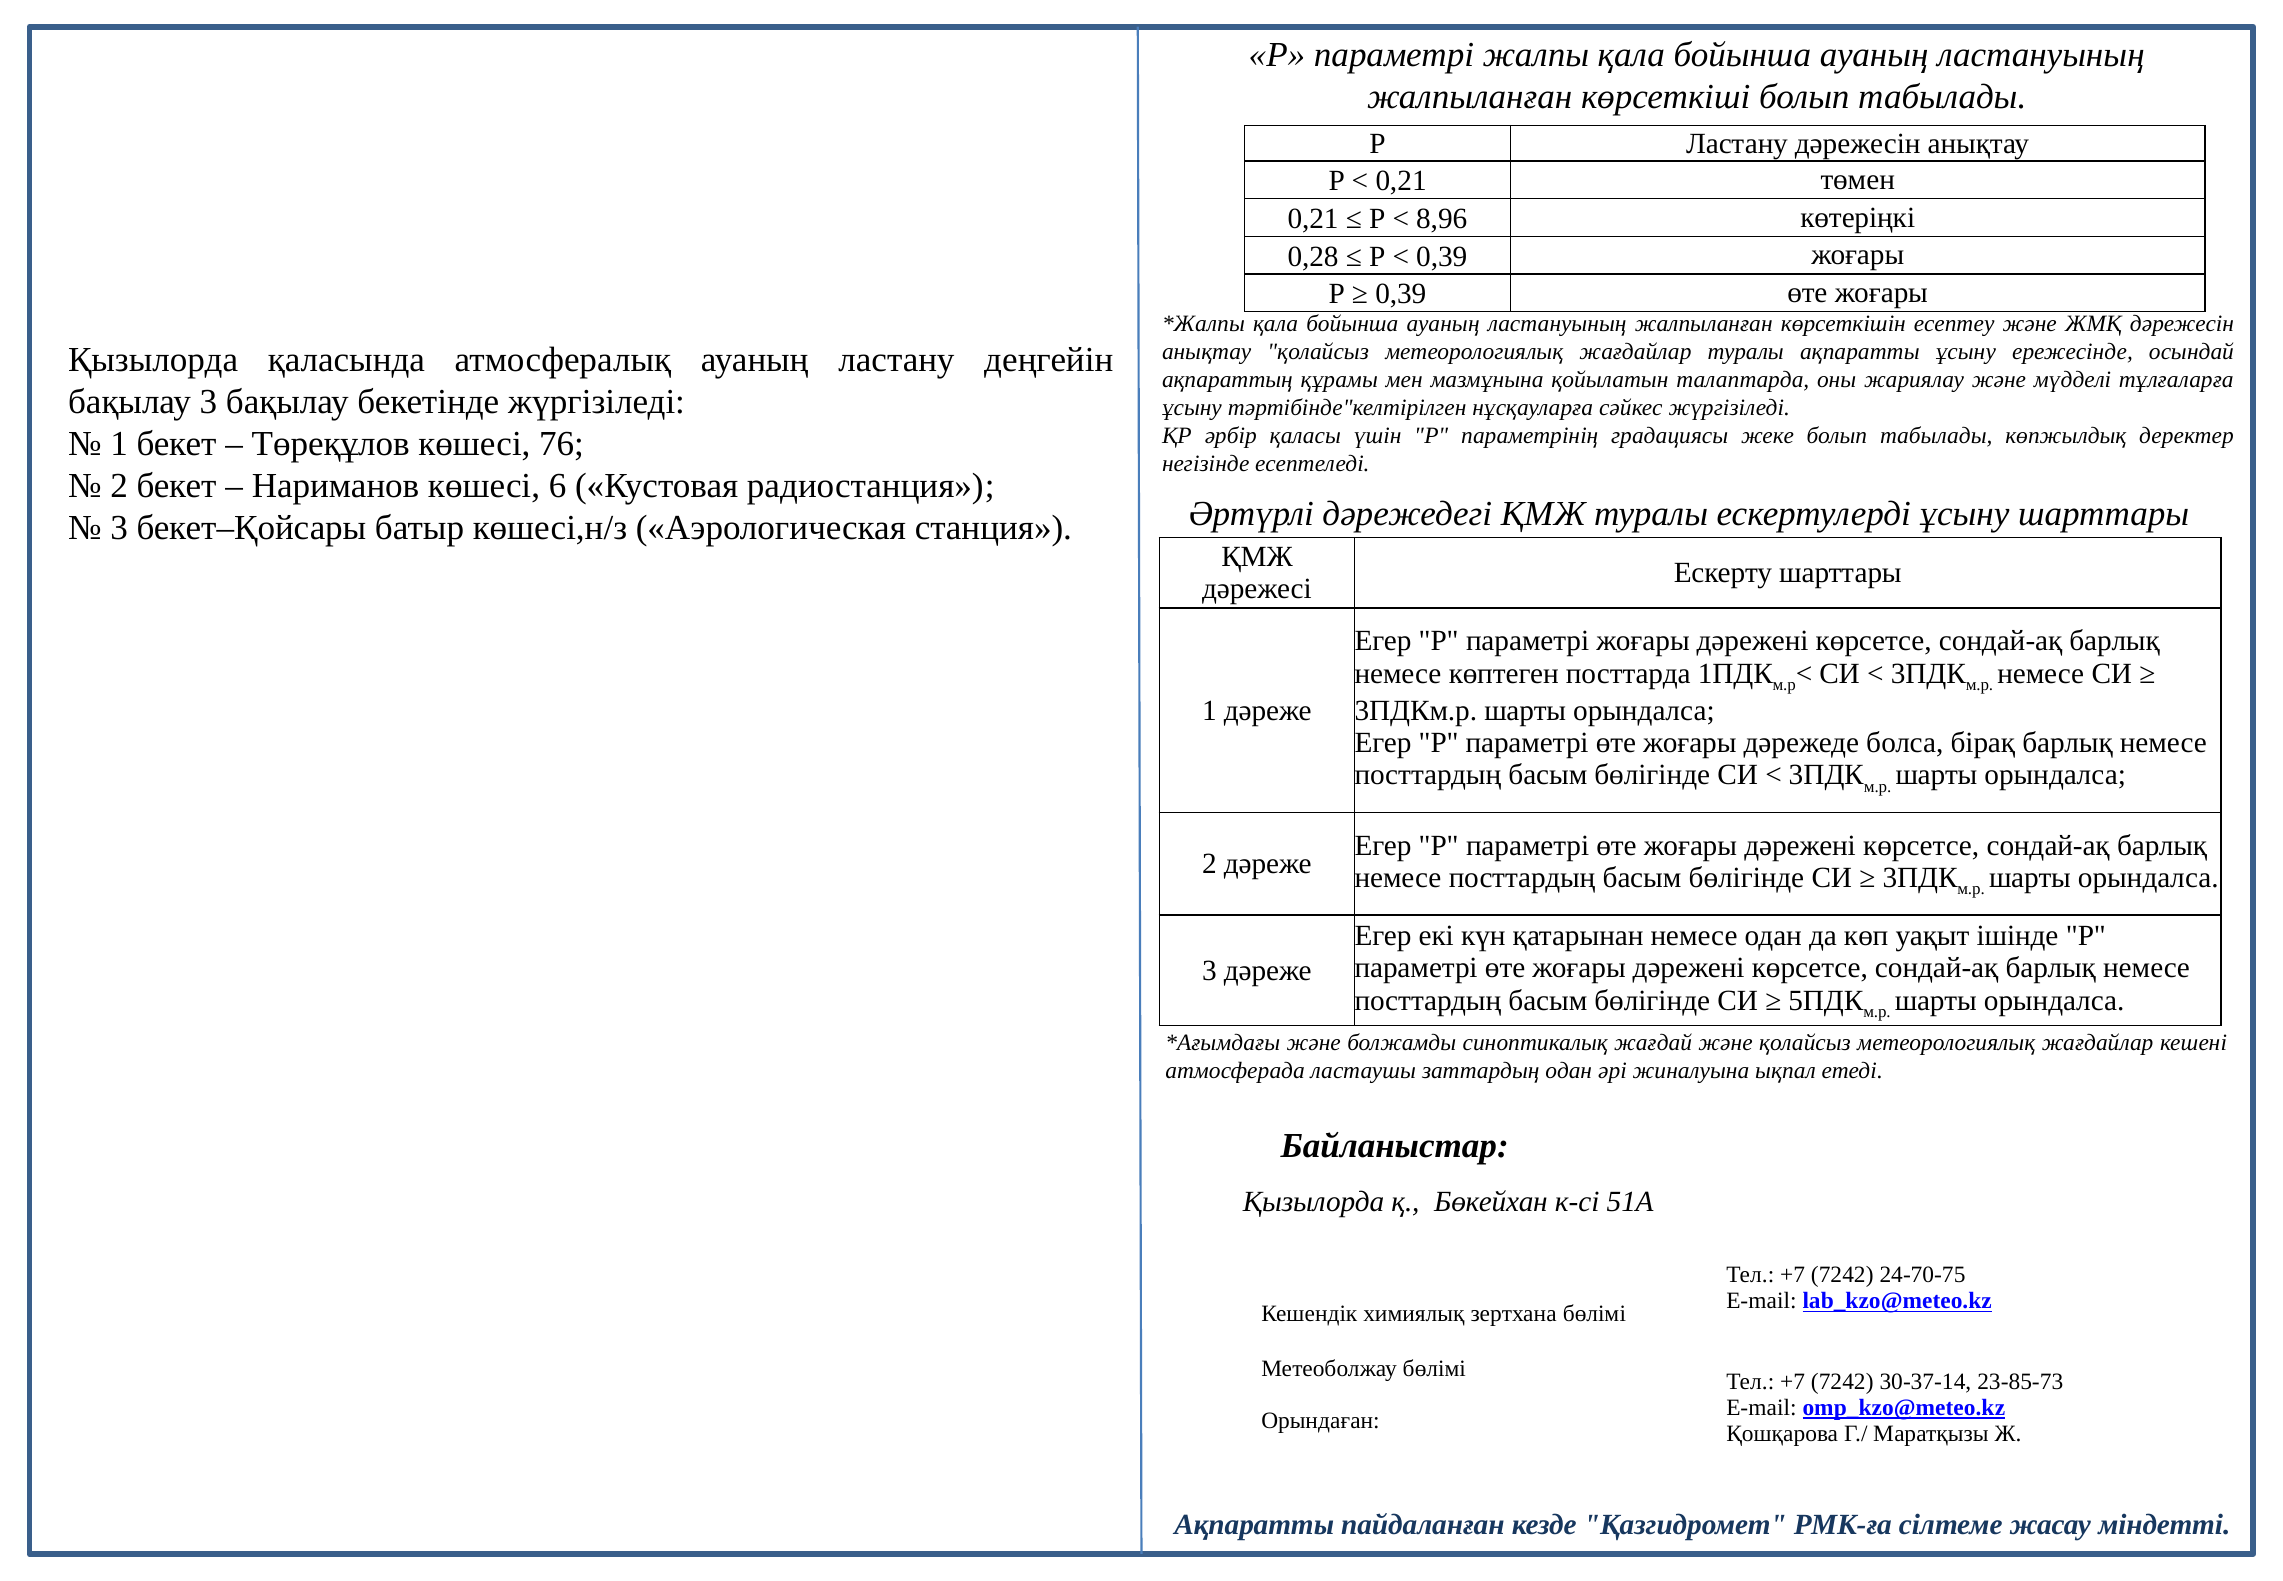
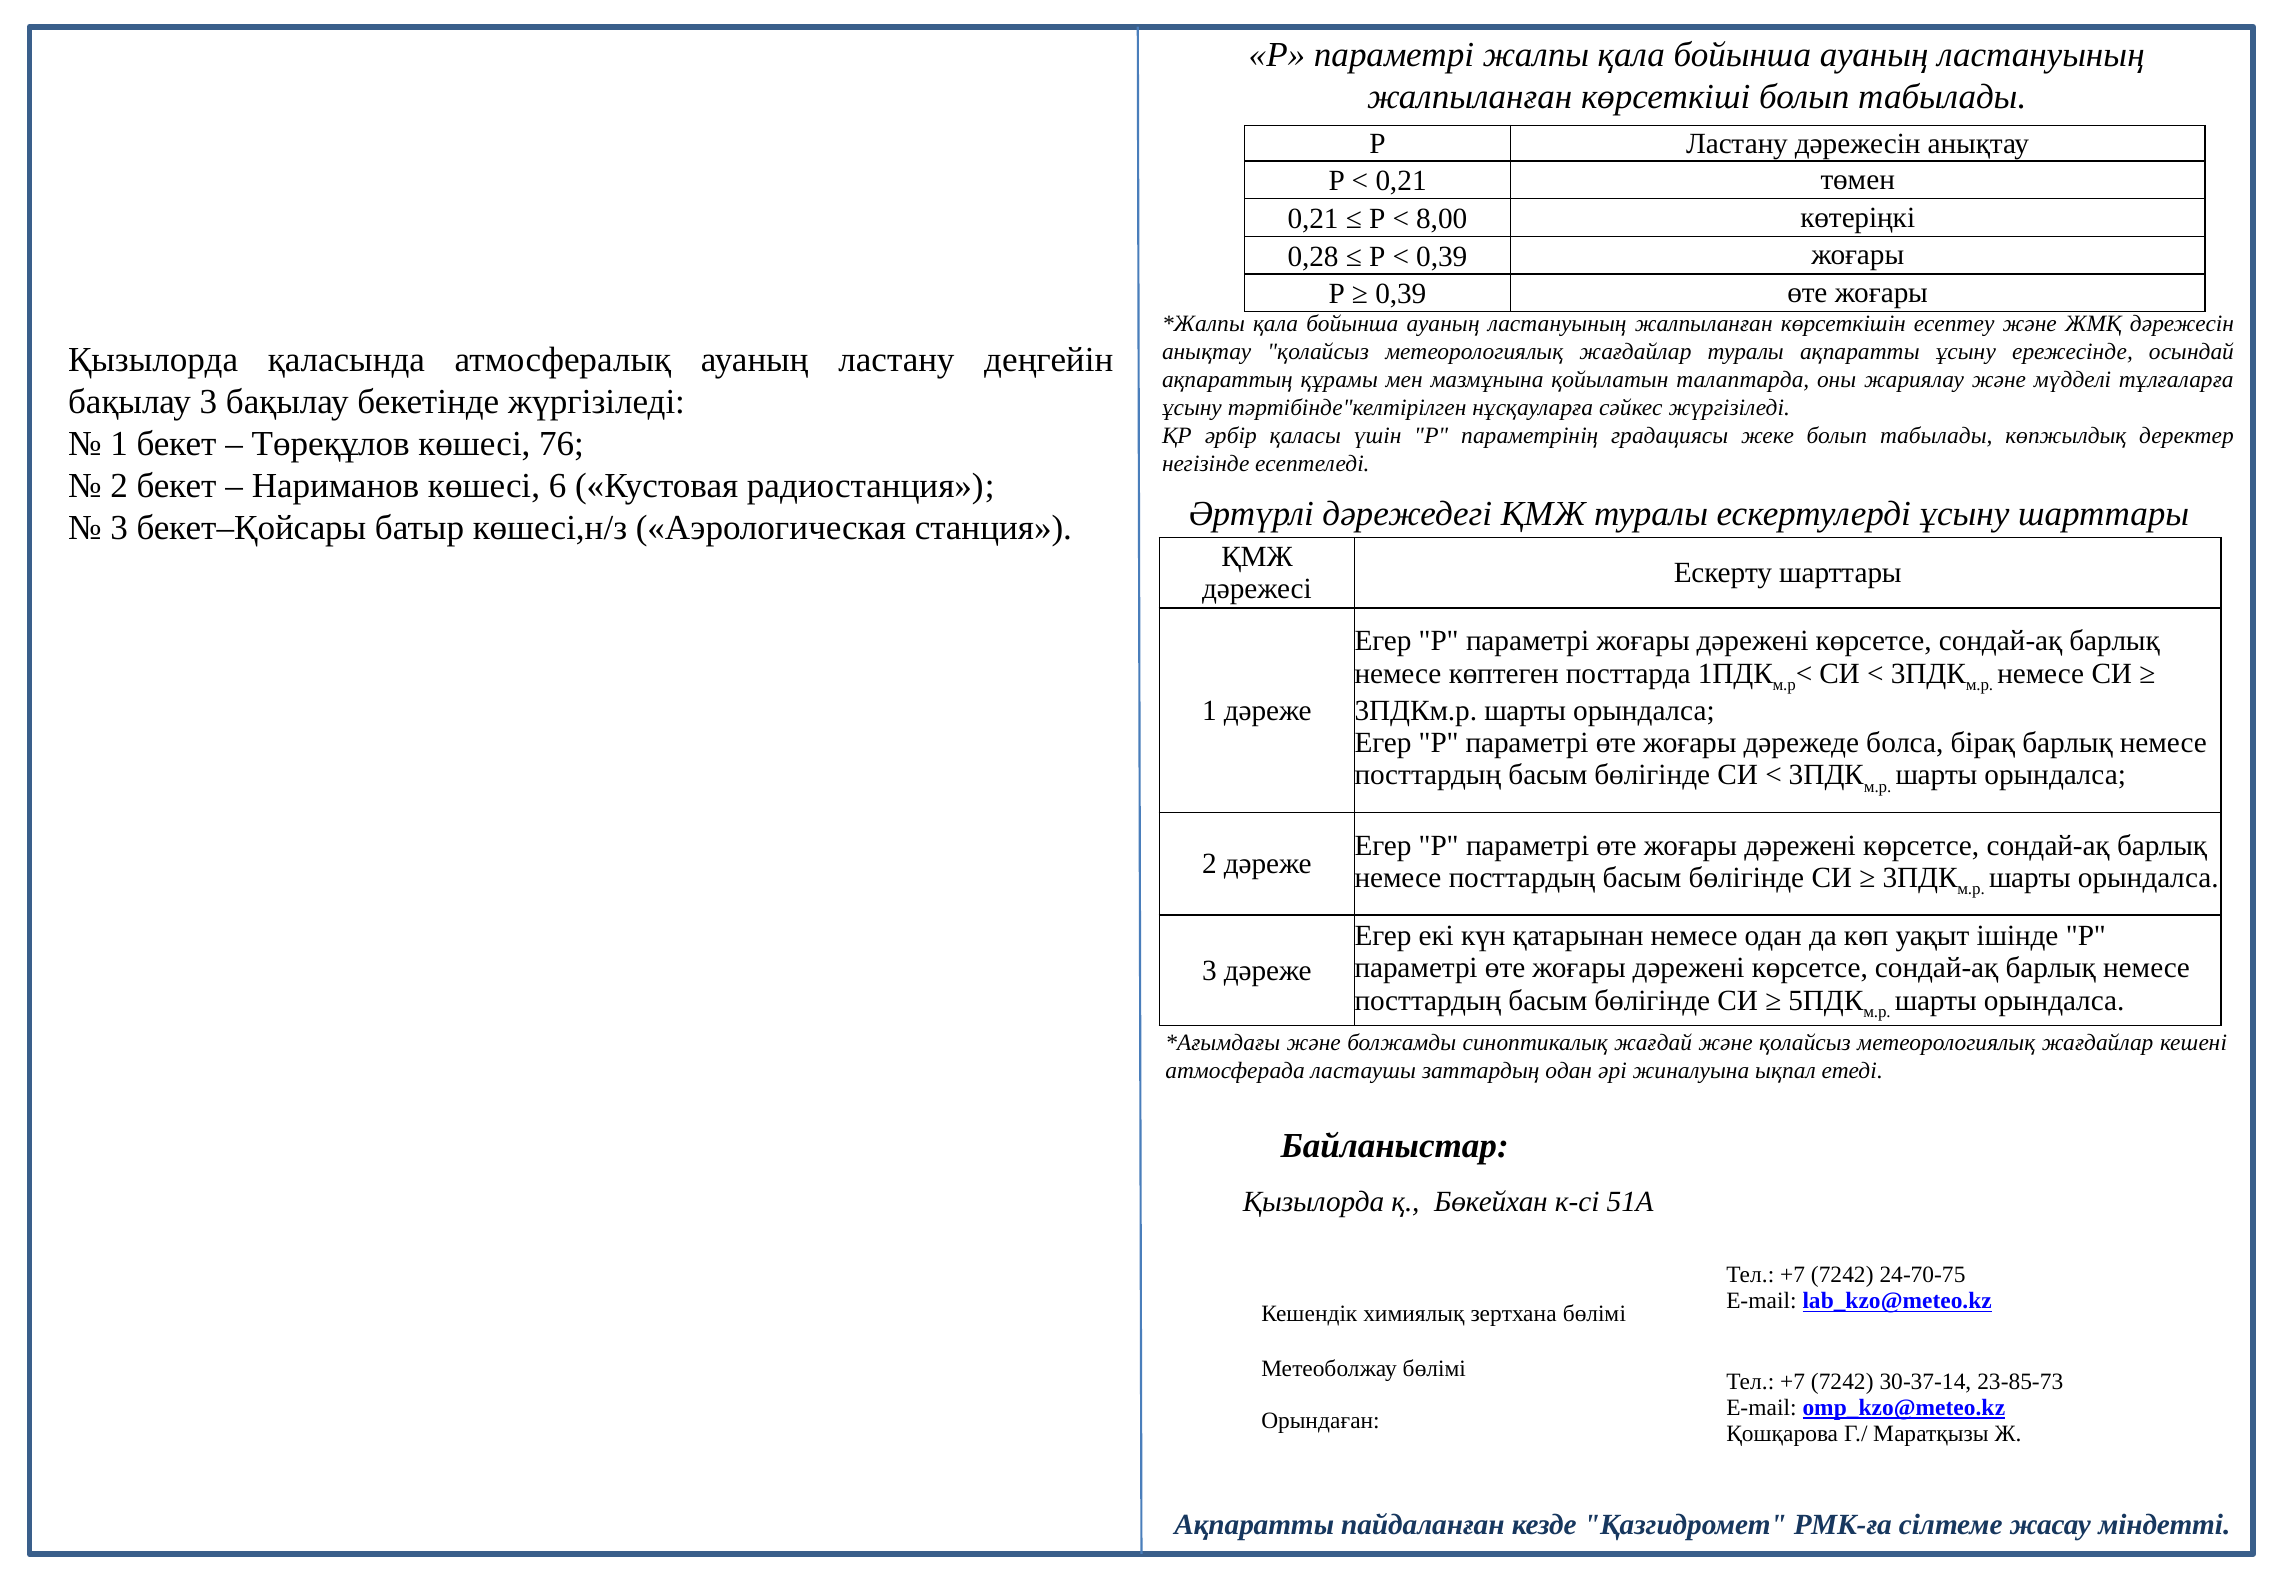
8,96: 8,96 -> 8,00 (1442, 219)
